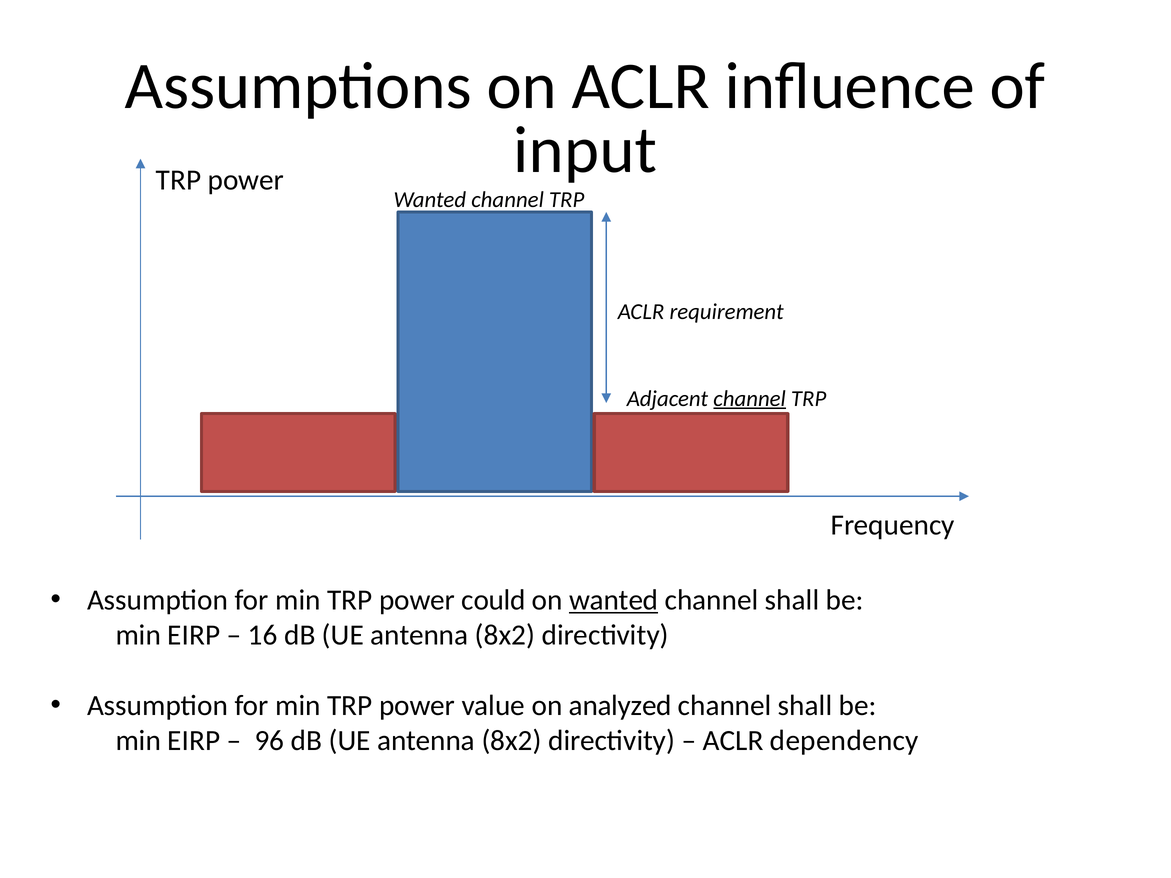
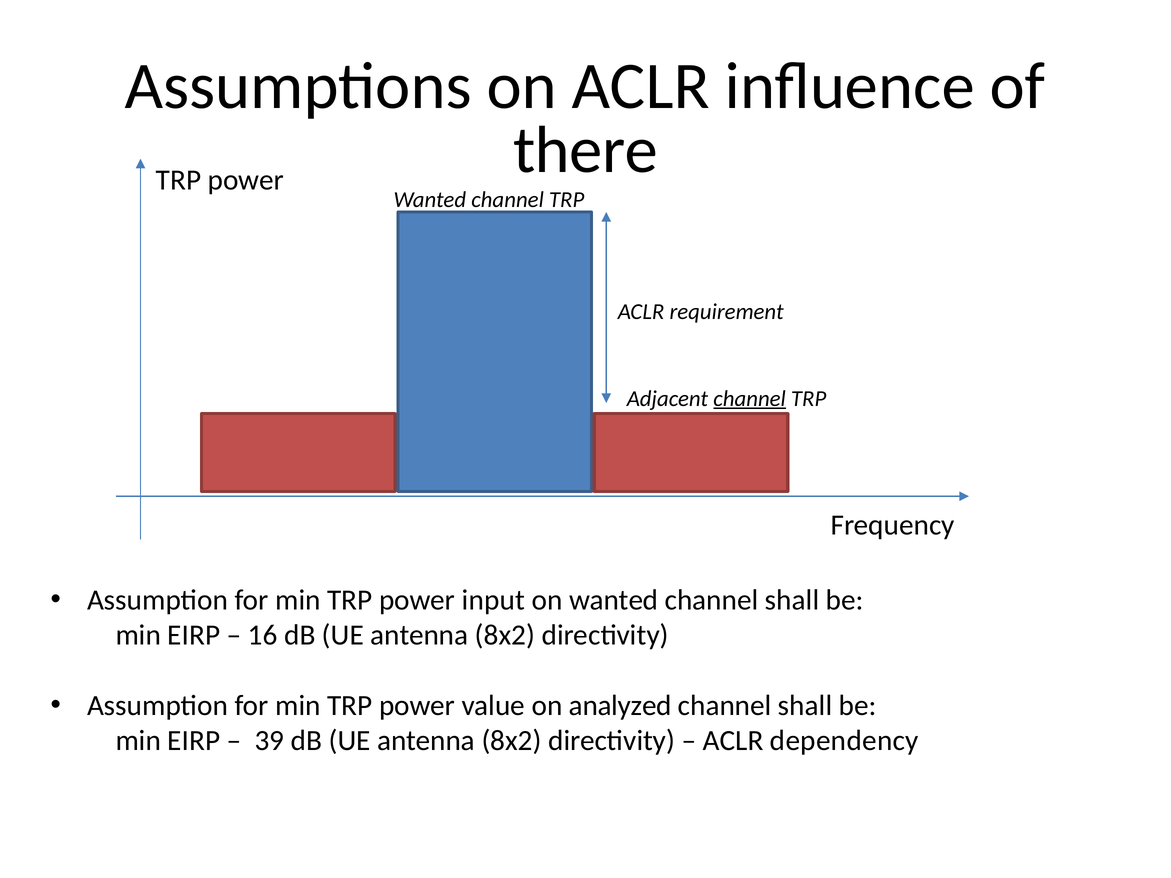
input: input -> there (586, 150)
could: could -> input (493, 600)
wanted underline: present -> none (614, 600)
96: 96 -> 39 (269, 741)
